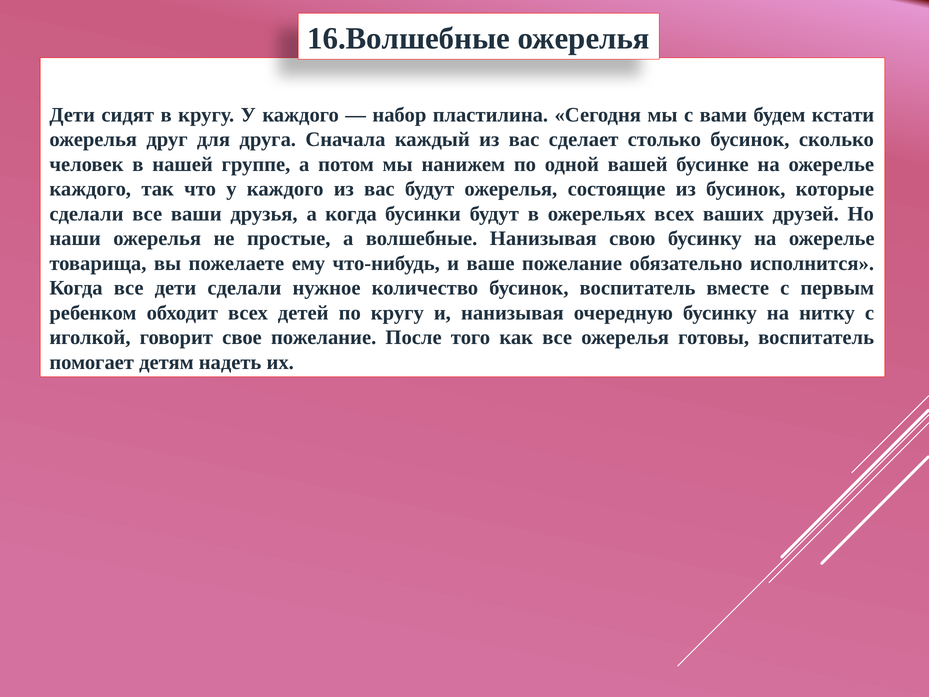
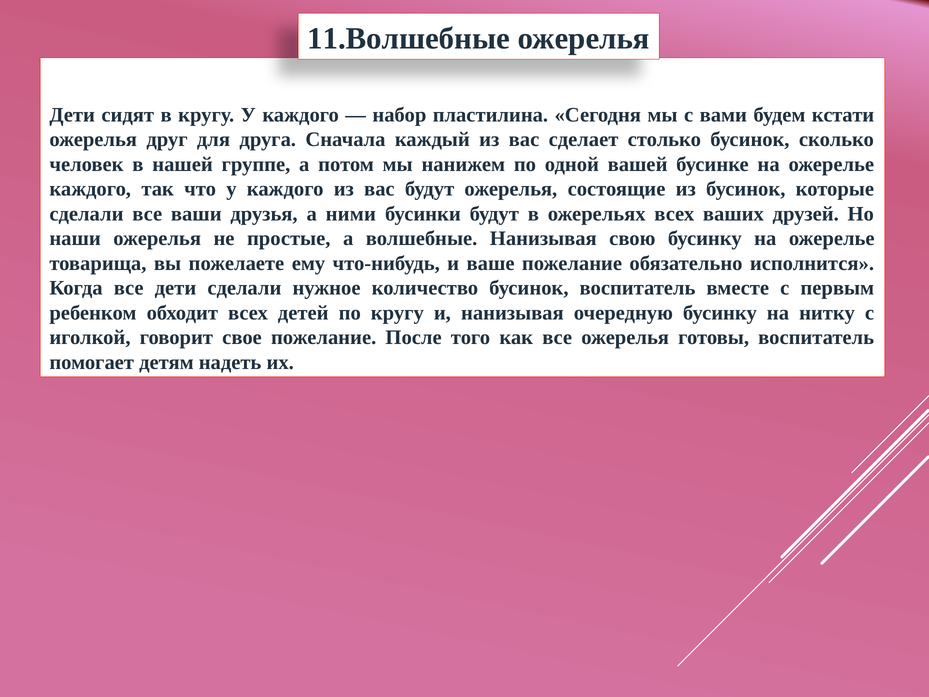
16.Волшебные: 16.Волшебные -> 11.Волшебные (409, 38)
а когда: когда -> ними (351, 214)
